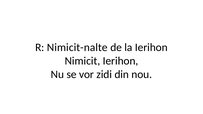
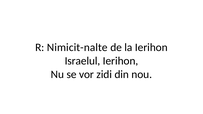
Nimicit: Nimicit -> Israelul (82, 61)
